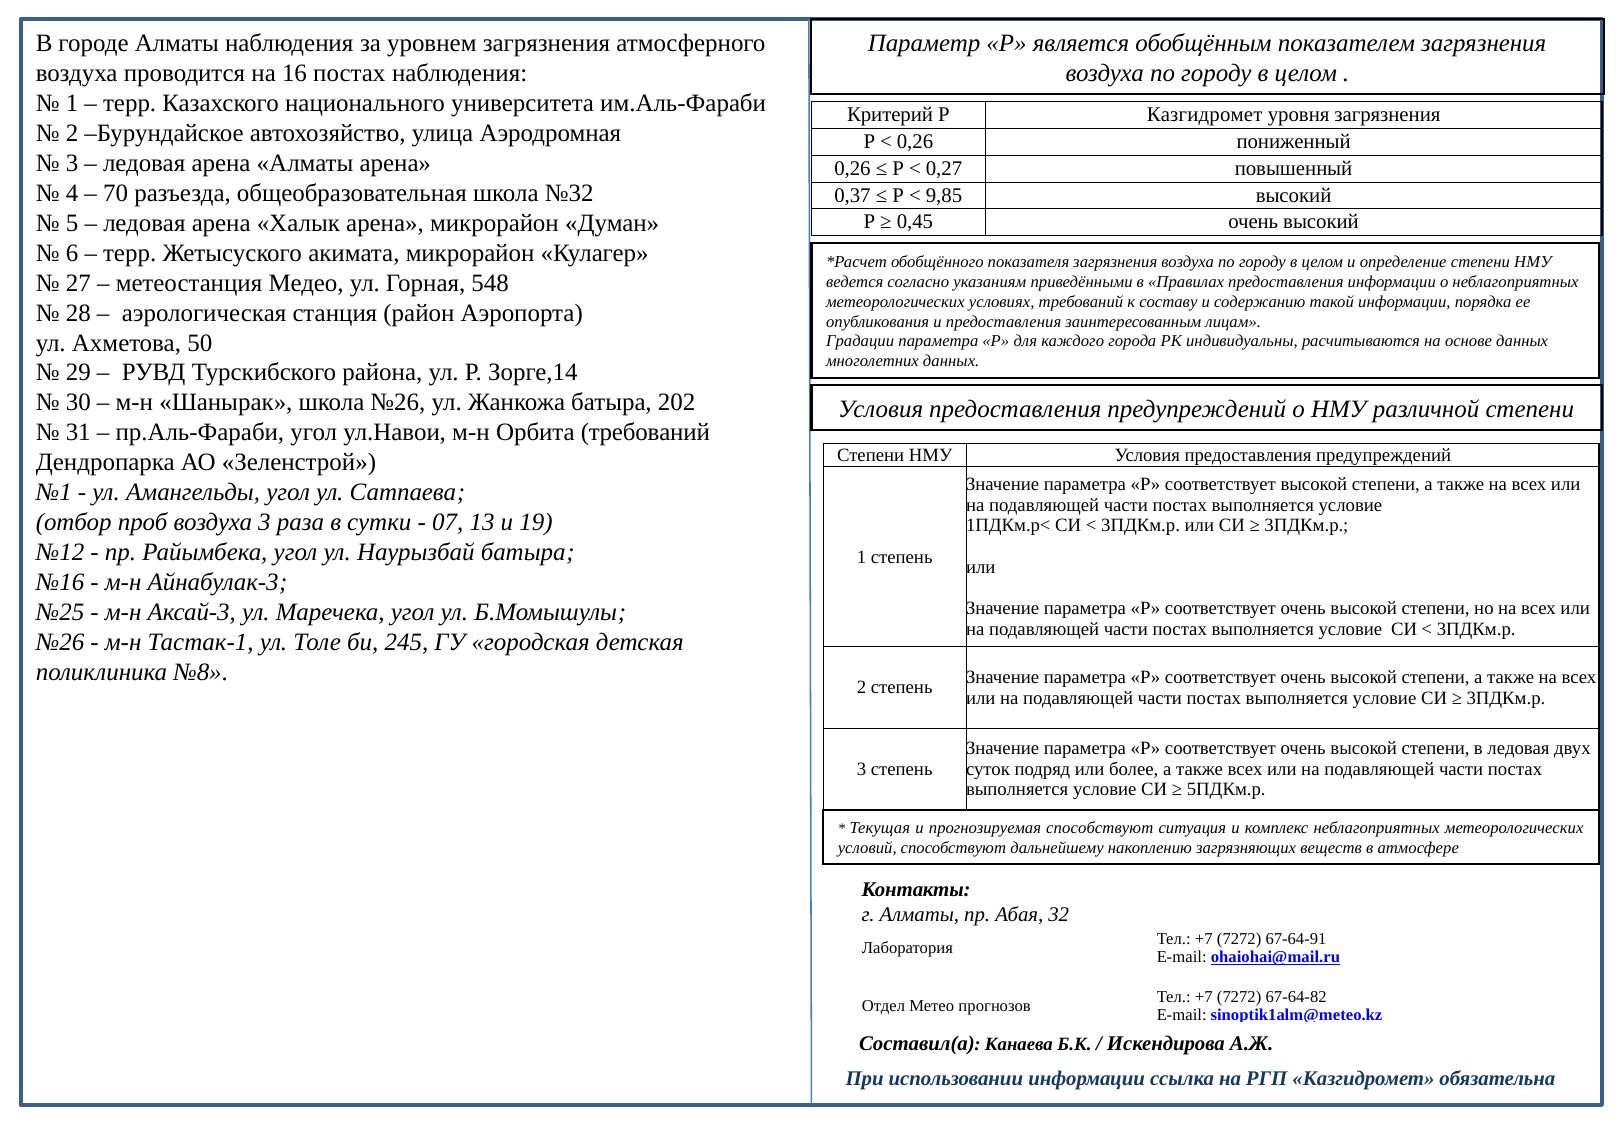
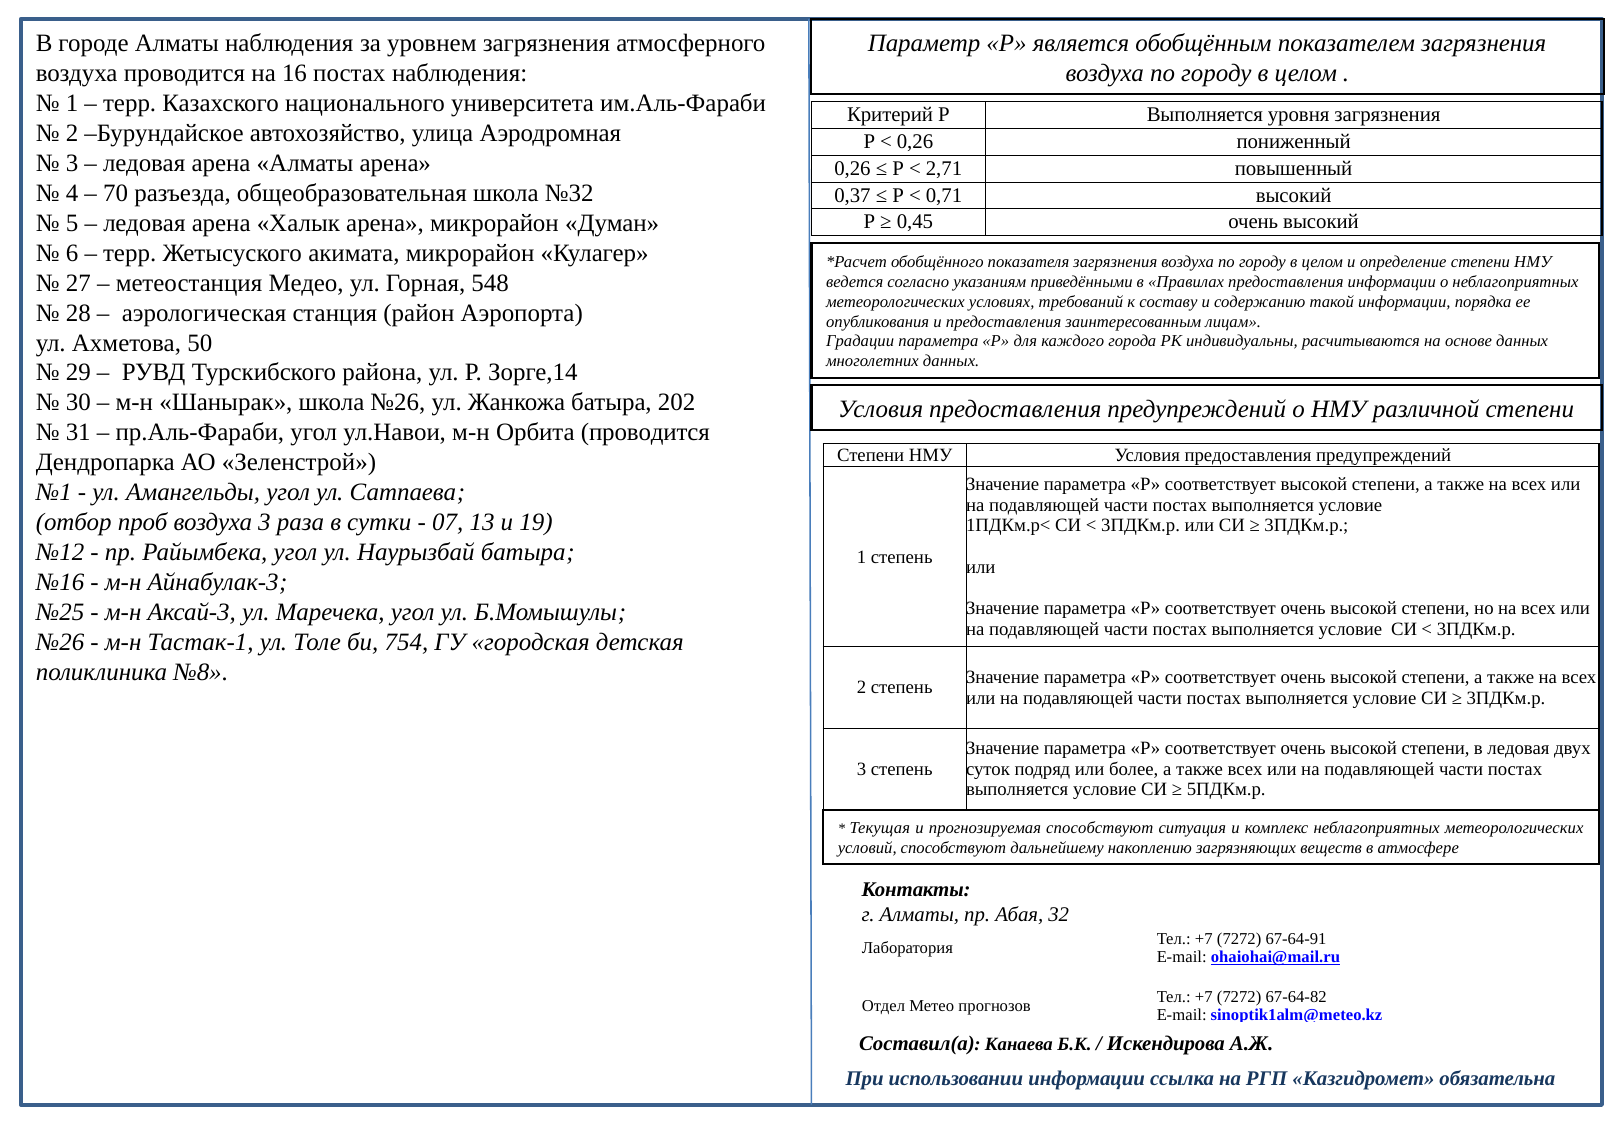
Р Казгидромет: Казгидромет -> Выполняется (1205, 115)
0,27: 0,27 -> 2,71 (944, 168)
9,85: 9,85 -> 0,71 (944, 195)
Орбита требований: требований -> проводится (645, 433)
245: 245 -> 754 (406, 642)
